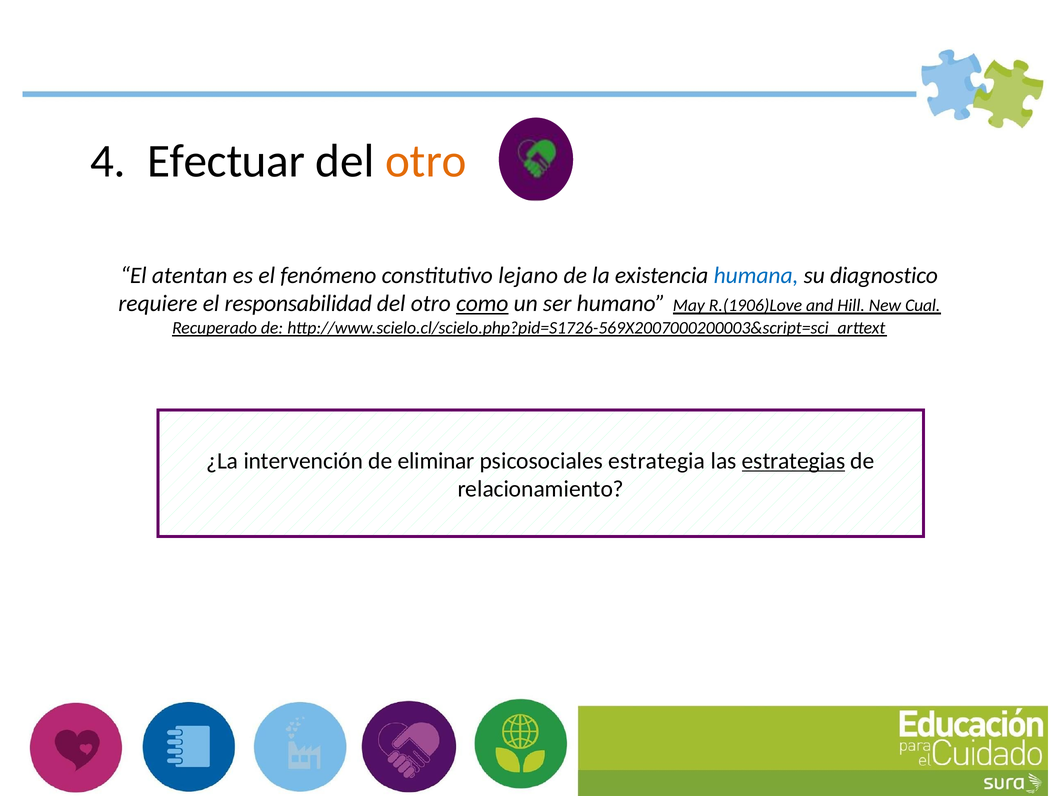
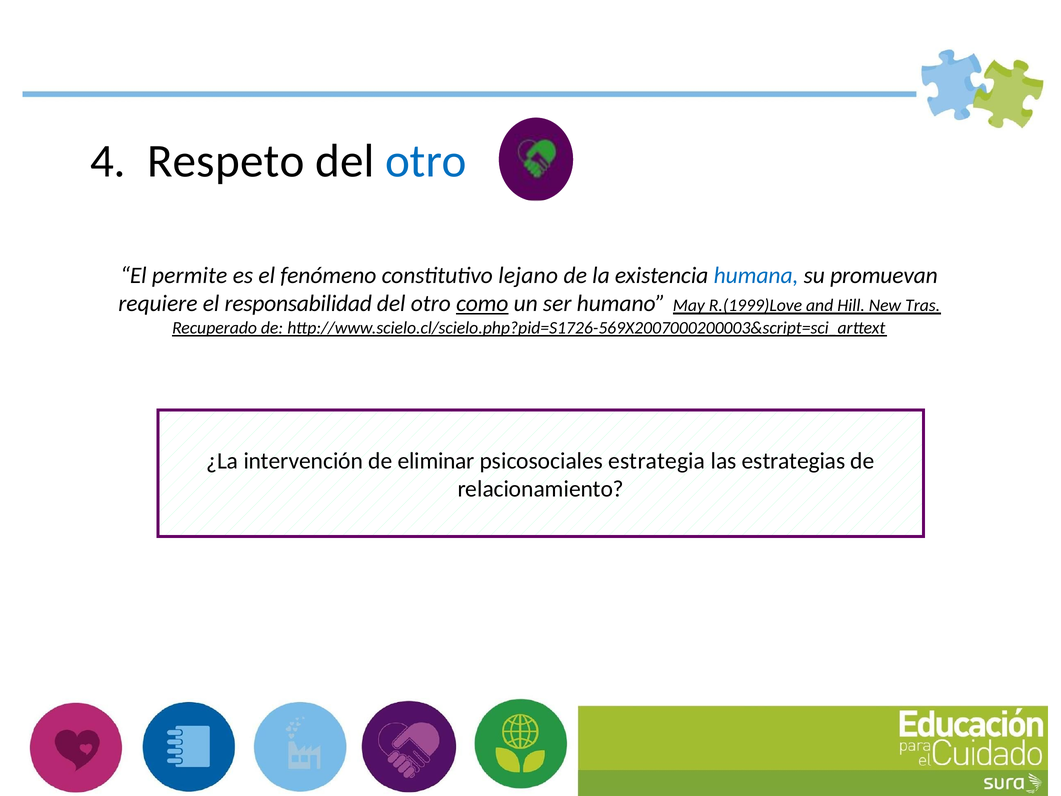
Efectuar: Efectuar -> Respeto (226, 161)
otro colour: orange -> blue (426, 161)
atentan: atentan -> permite (190, 275)
diagnostico: diagnostico -> promuevan (884, 275)
R.(1906)Love: R.(1906)Love -> R.(1999)Love (756, 306)
Cual: Cual -> Tras (923, 306)
estrategias underline: present -> none (794, 461)
